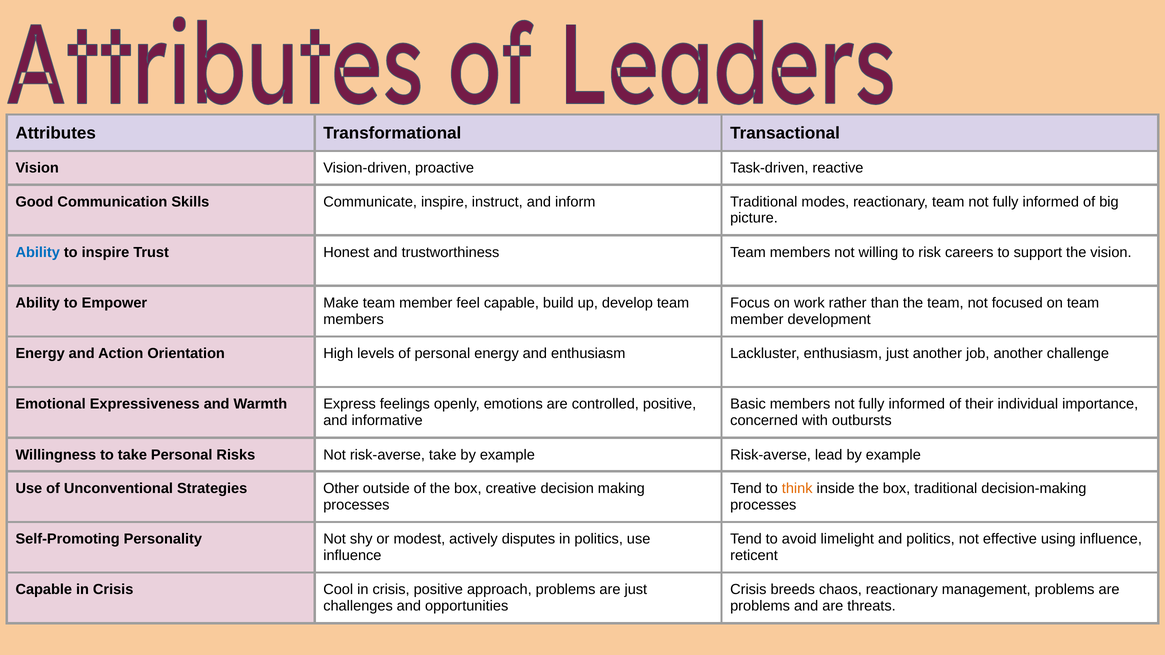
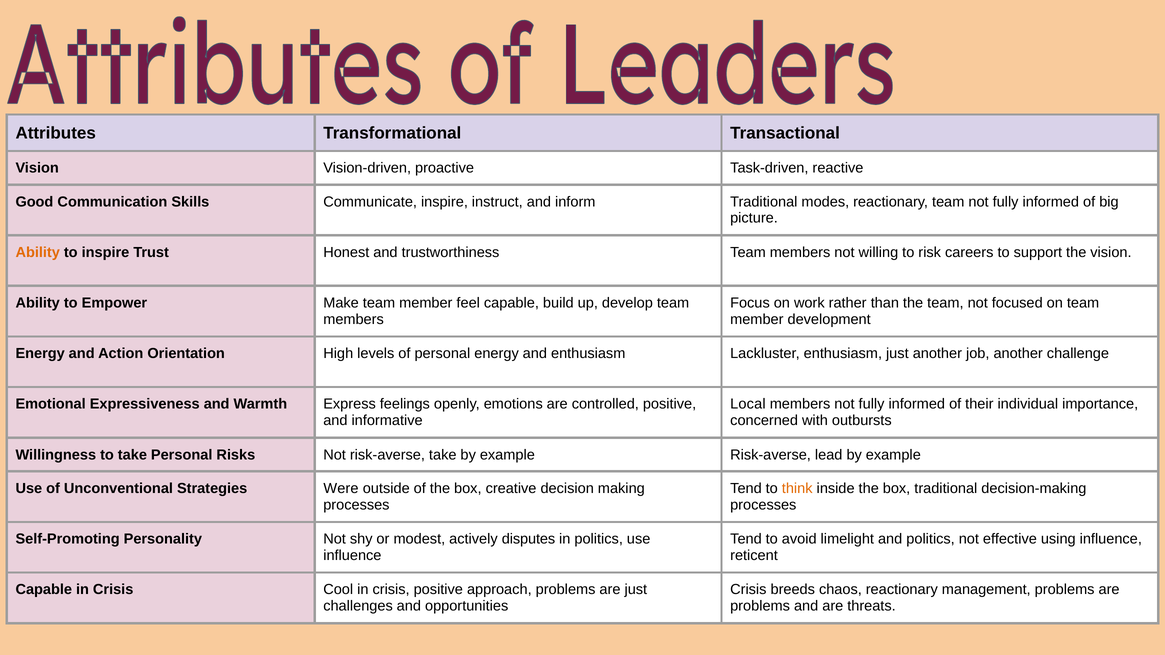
Ability colour: blue -> orange (38, 253)
Basic: Basic -> Local (748, 404)
Other: Other -> Were (341, 489)
